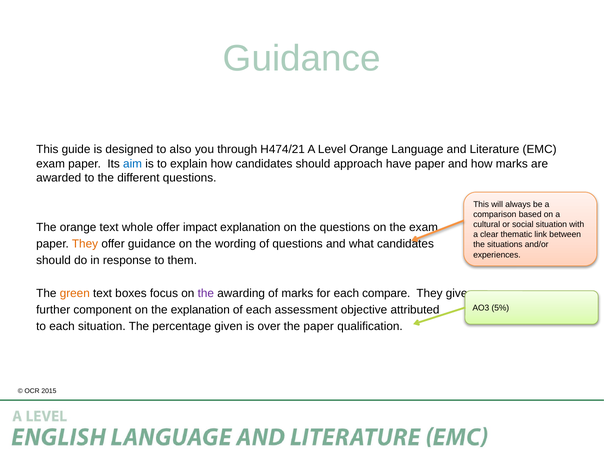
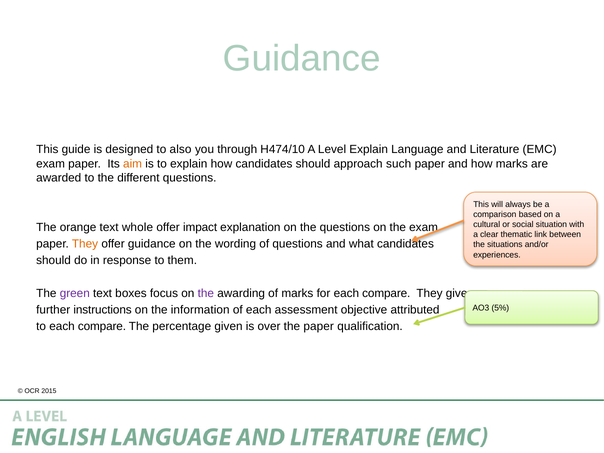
H474/21: H474/21 -> H474/10 (283, 150)
Level Orange: Orange -> Explain (369, 150)
aim colour: blue -> orange (133, 164)
have: have -> such (399, 164)
green colour: orange -> purple (75, 293)
component: component -> instructions (103, 310)
the explanation: explanation -> information (200, 310)
to each situation: situation -> compare (102, 326)
